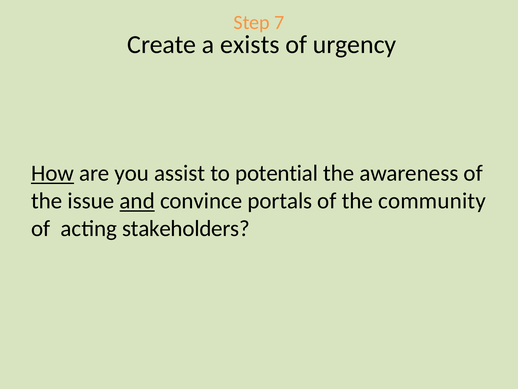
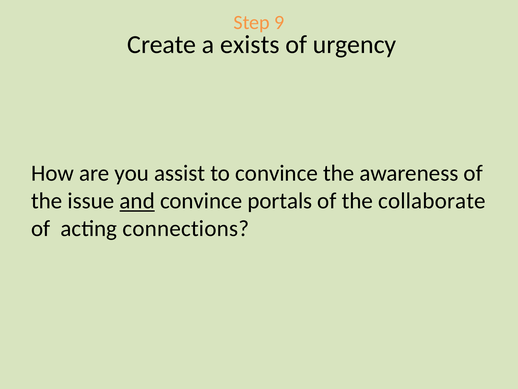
7: 7 -> 9 (279, 23)
How underline: present -> none (53, 173)
to potential: potential -> convince (277, 173)
community: community -> collaborate (432, 201)
stakeholders: stakeholders -> connections (186, 228)
